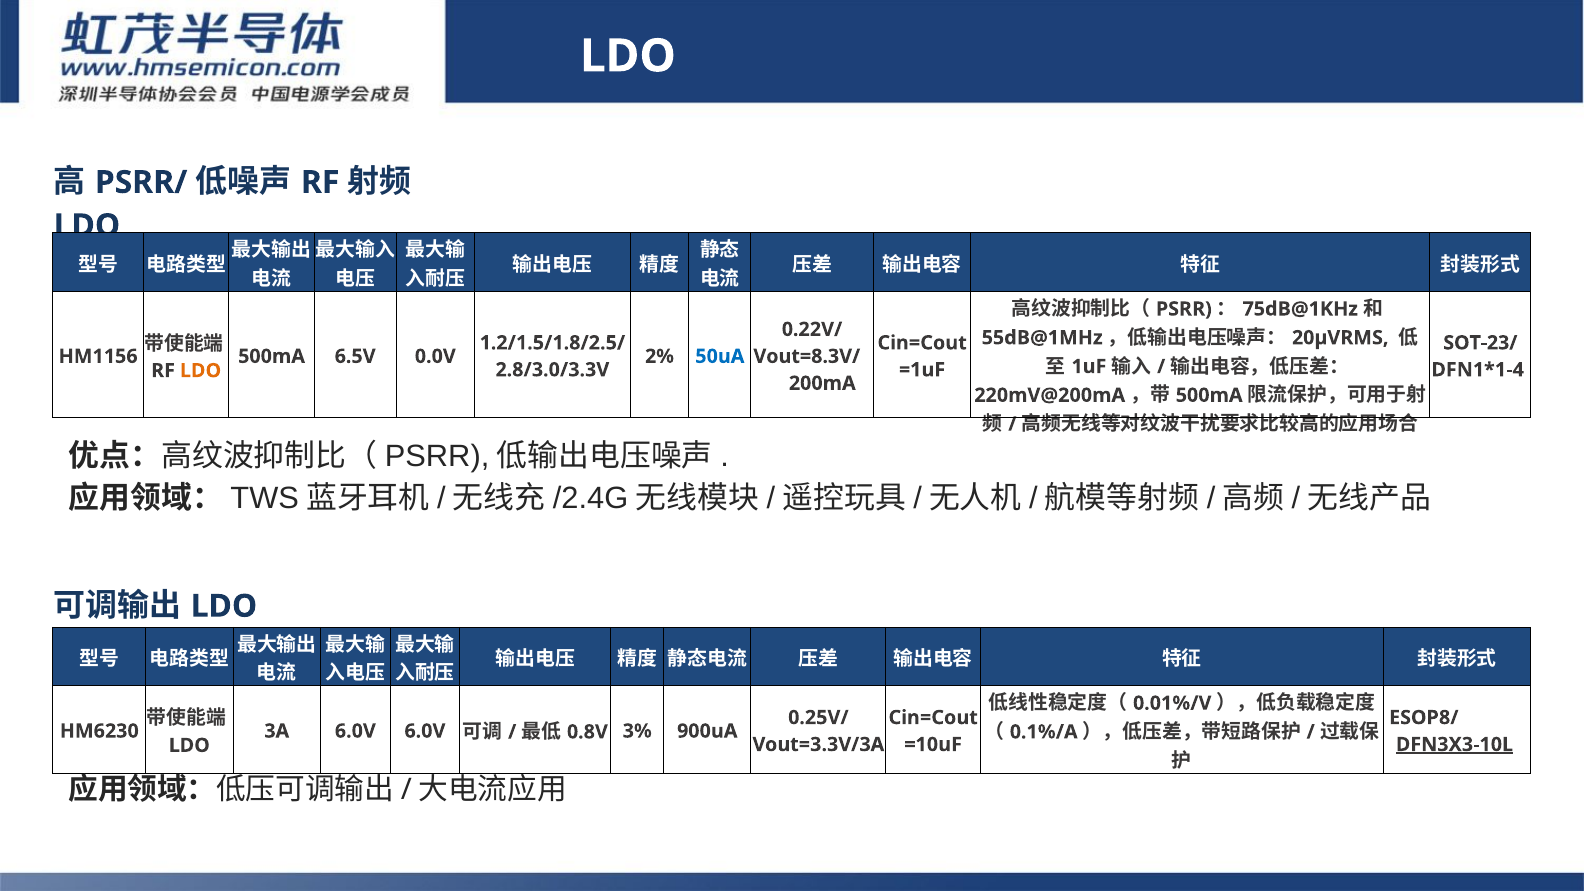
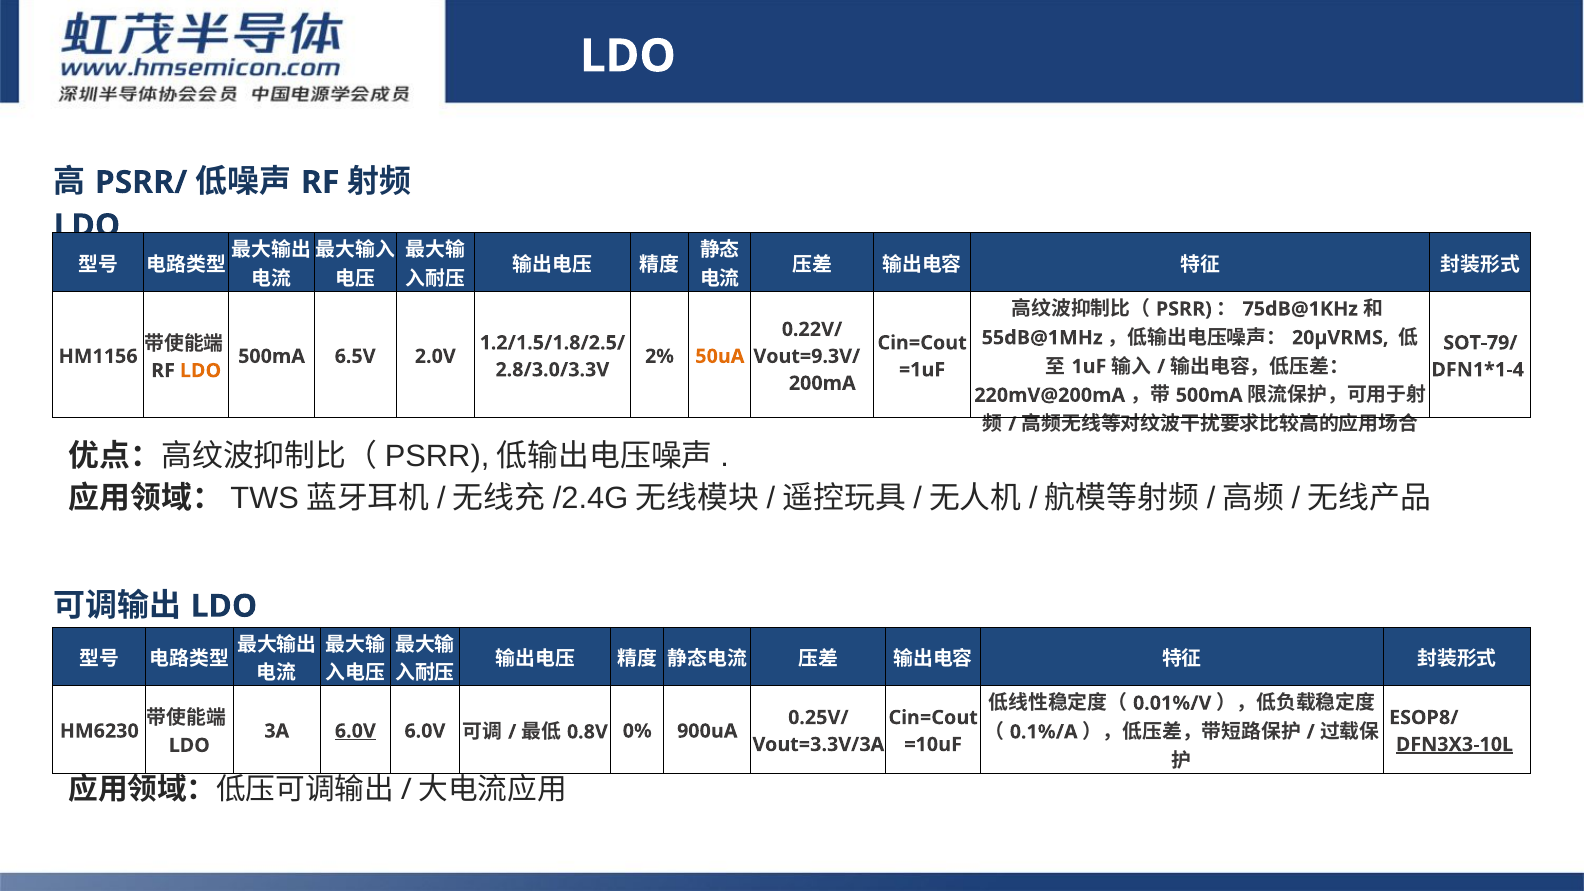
SOT-23/: SOT-23/ -> SOT-79/ (1480, 343)
0.0V: 0.0V -> 2.0V (435, 356)
50uA colour: blue -> orange (720, 356)
Vout=8.3V/: Vout=8.3V/ -> Vout=9.3V/ (807, 356)
6.0V underline: none -> present (355, 731)
3%: 3% -> 0% (637, 731)
